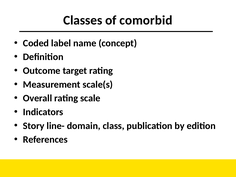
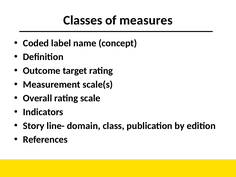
comorbid: comorbid -> measures (146, 20)
